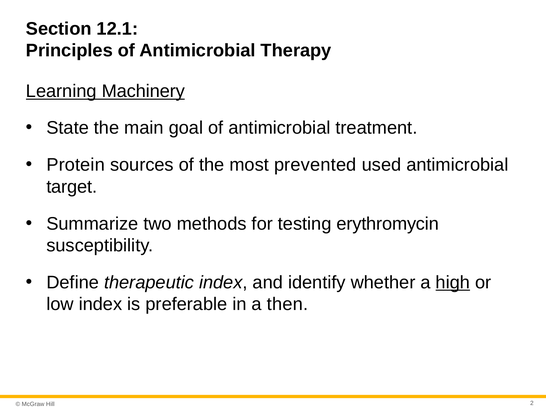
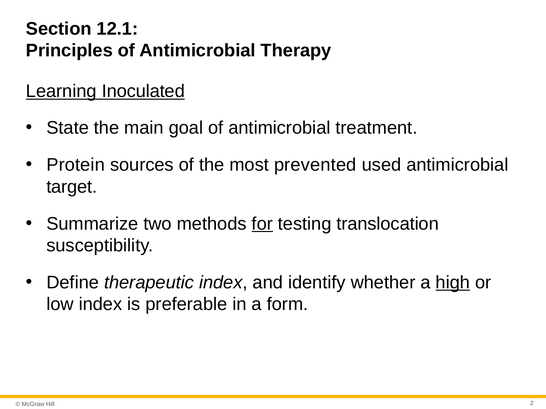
Machinery: Machinery -> Inoculated (143, 91)
for underline: none -> present (262, 224)
erythromycin: erythromycin -> translocation (388, 224)
then: then -> form (288, 305)
